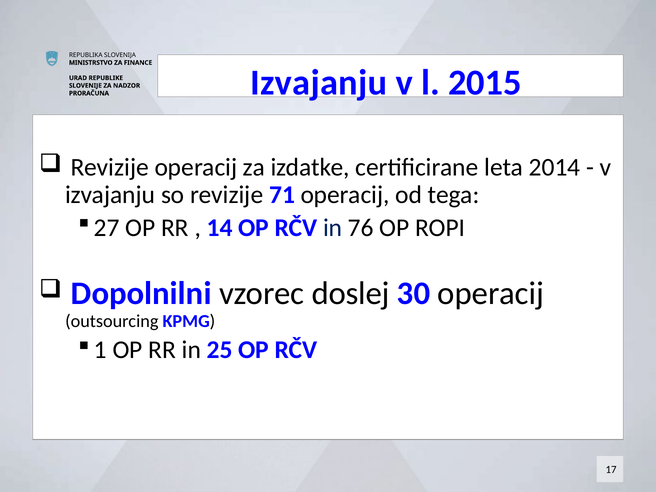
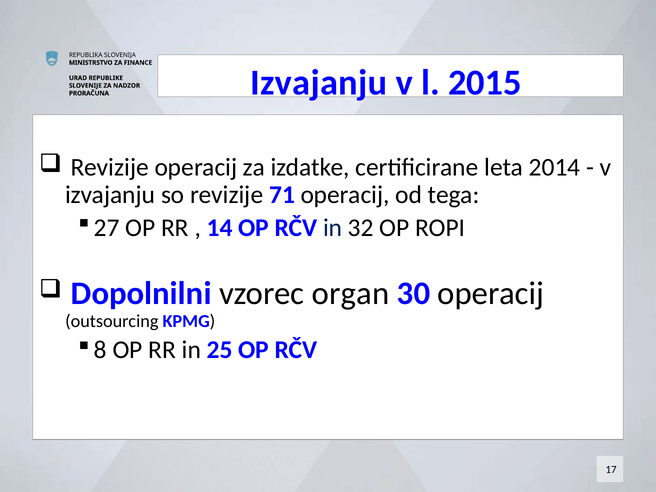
76: 76 -> 32 (361, 228)
doslej: doslej -> organ (350, 294)
1: 1 -> 8 (100, 350)
